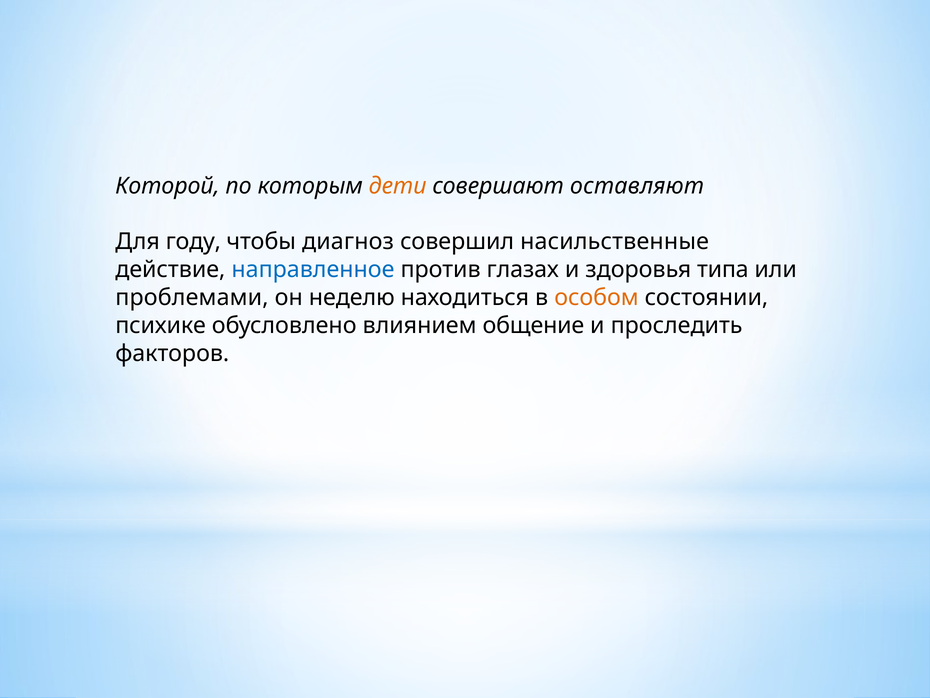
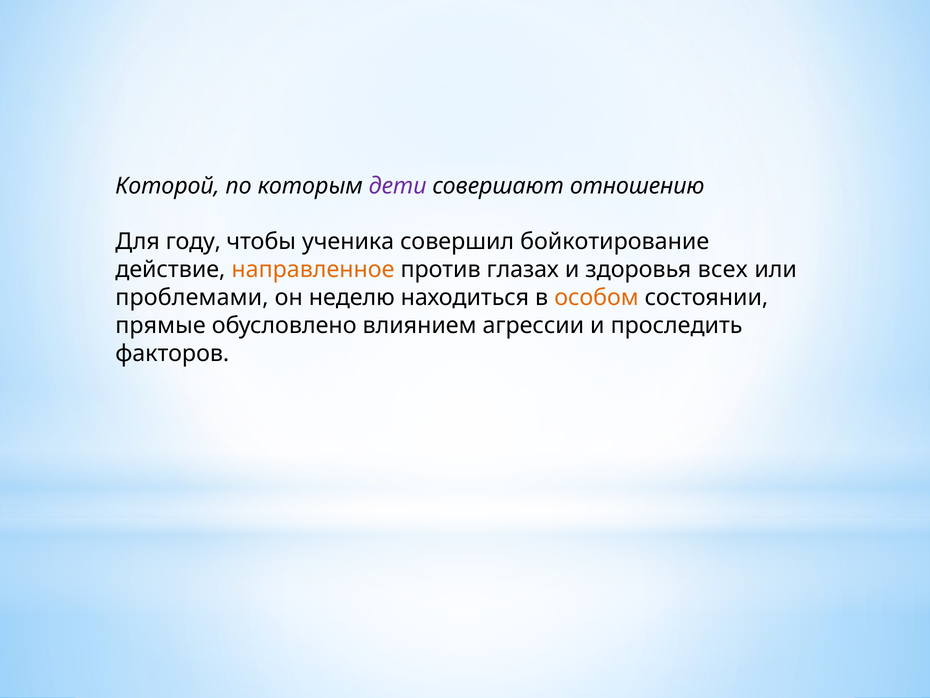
дети colour: orange -> purple (398, 186)
оставляют: оставляют -> отношению (637, 186)
диагноз: диагноз -> ученика (348, 242)
насильственные: насильственные -> бойкотирование (615, 242)
направленное colour: blue -> orange (313, 269)
типа: типа -> всех (723, 269)
психике: психике -> прямые (160, 325)
общение: общение -> агрессии (533, 325)
